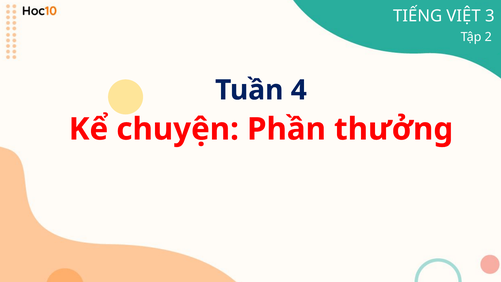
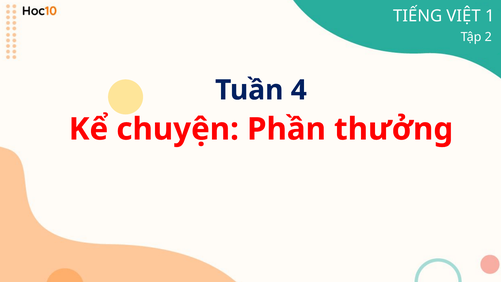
3: 3 -> 1 (490, 16)
